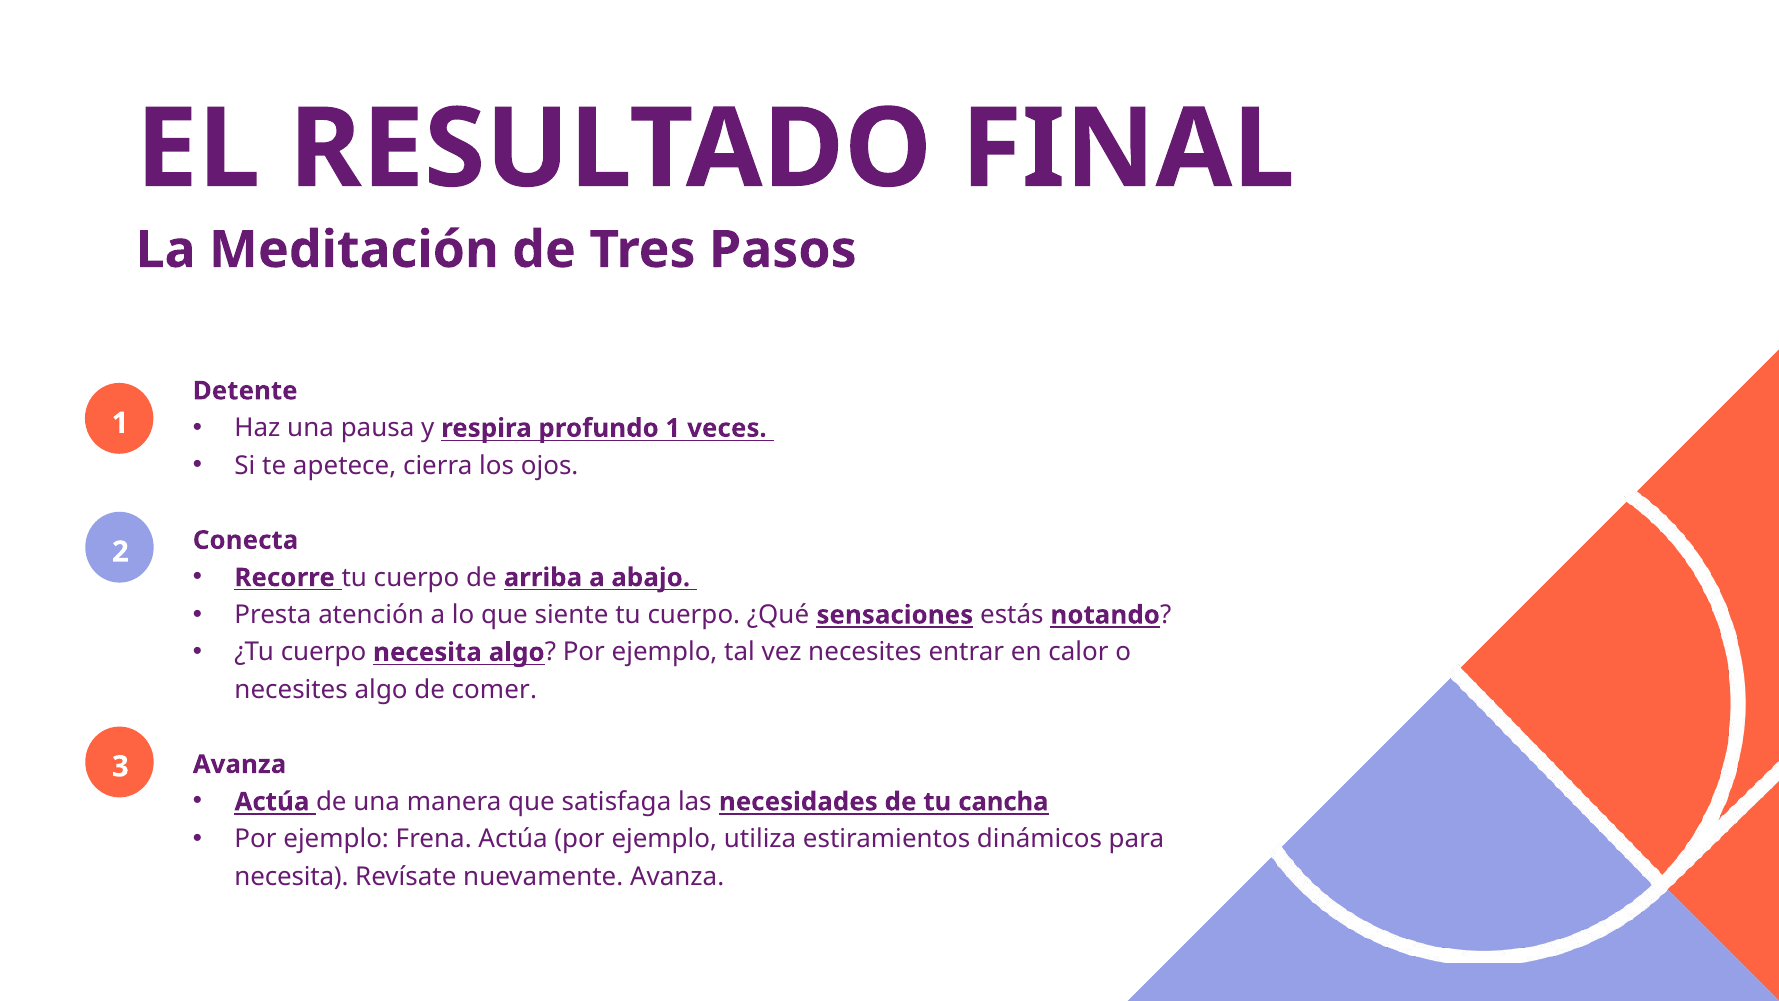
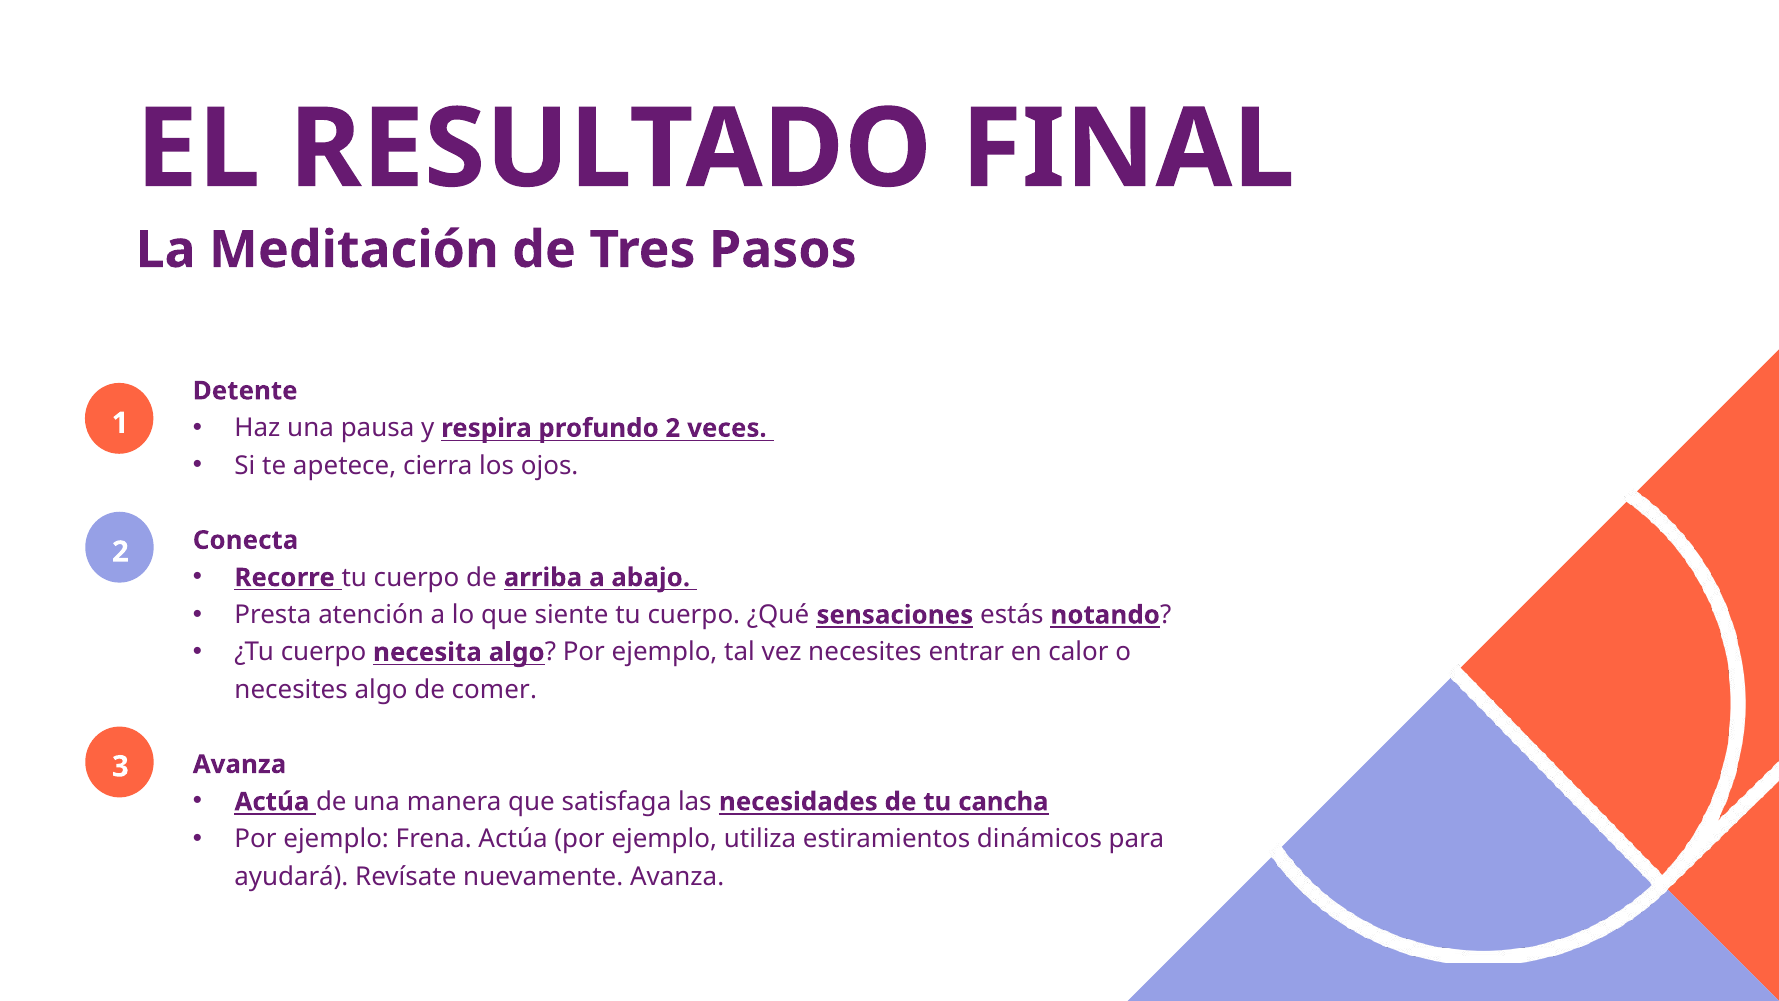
profundo 1: 1 -> 2 (673, 428)
necesita: necesita -> ayudará (291, 876)
